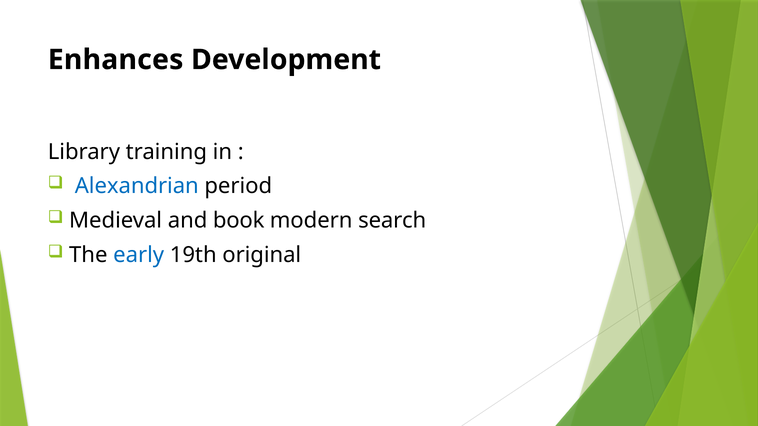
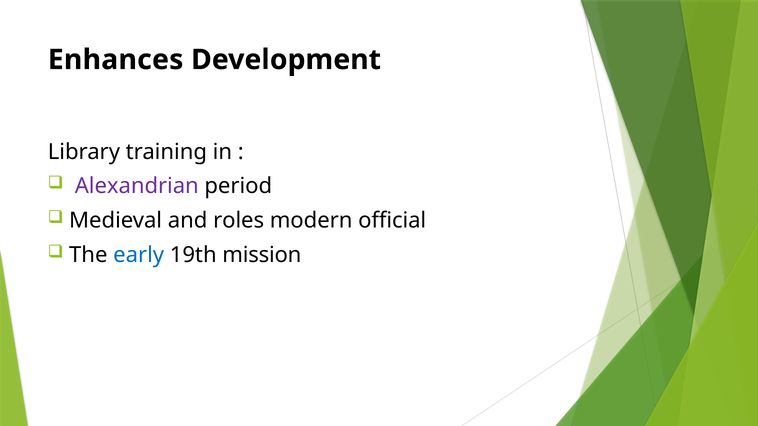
Alexandrian colour: blue -> purple (137, 186)
book: book -> roles (239, 221)
search: search -> official (392, 221)
original: original -> mission (262, 255)
